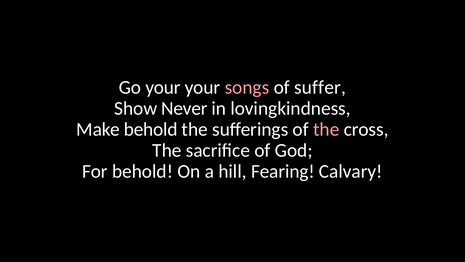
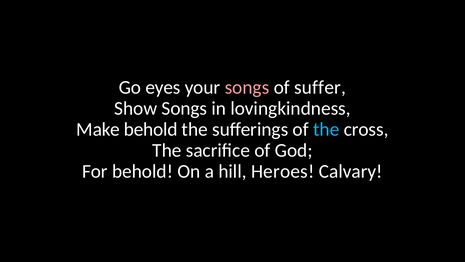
Go your: your -> eyes (163, 87)
Show Never: Never -> Songs (184, 108)
the colour: pink -> light blue (326, 129)
Fearing: Fearing -> Heroes (283, 171)
